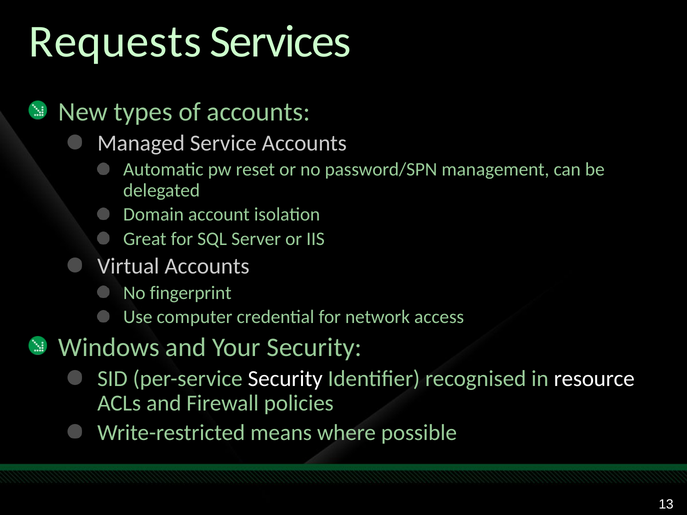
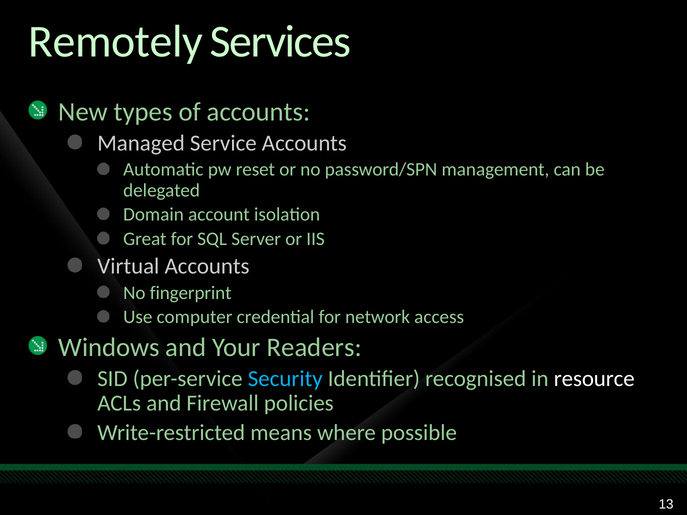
Requests: Requests -> Remotely (116, 42)
Your Security: Security -> Readers (314, 347)
Security colour: white -> light blue (285, 379)
